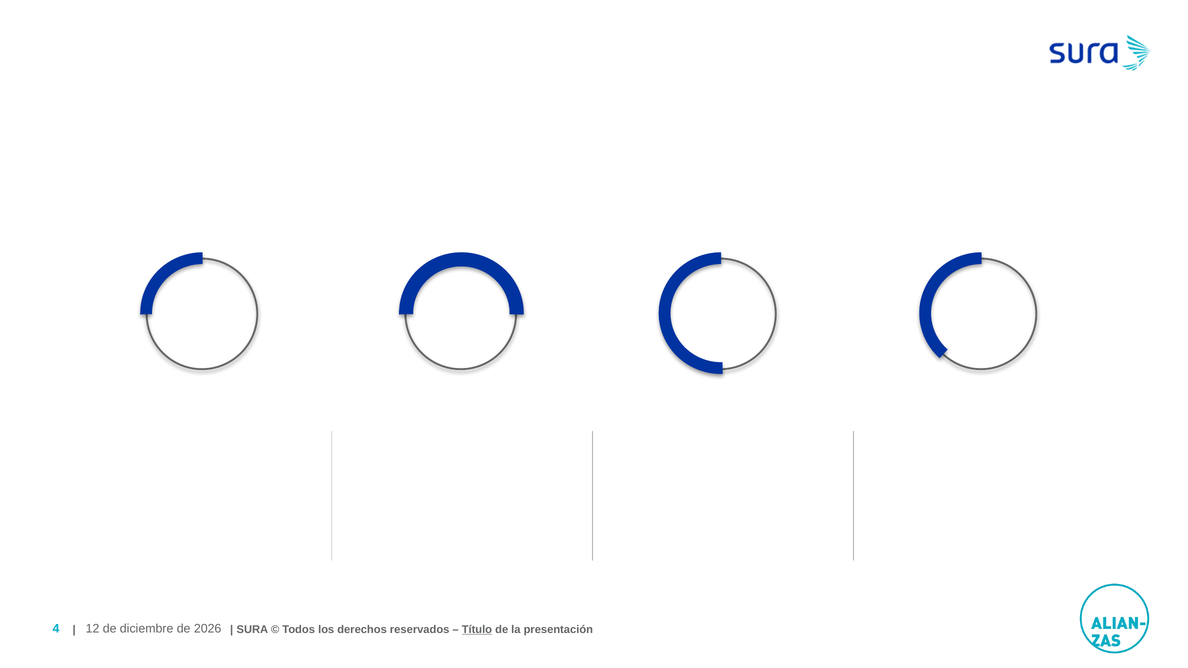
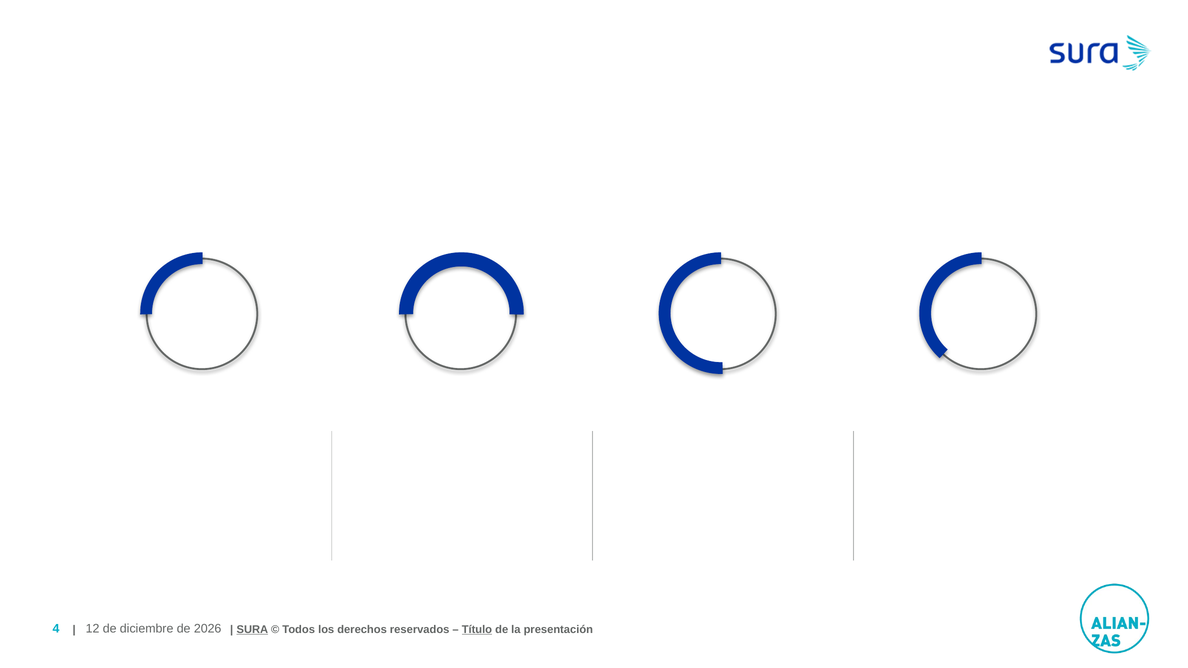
SURA underline: none -> present (252, 630)
